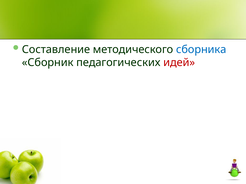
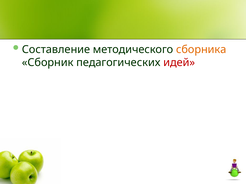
сборника colour: blue -> orange (201, 50)
